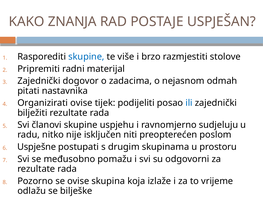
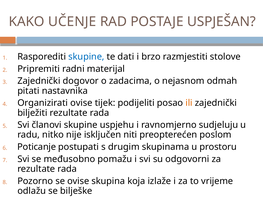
ZNANJA: ZNANJA -> UČENJE (72, 22)
više: više -> dati (126, 57)
ili colour: blue -> orange (189, 103)
Uspješne: Uspješne -> Poticanje (37, 147)
